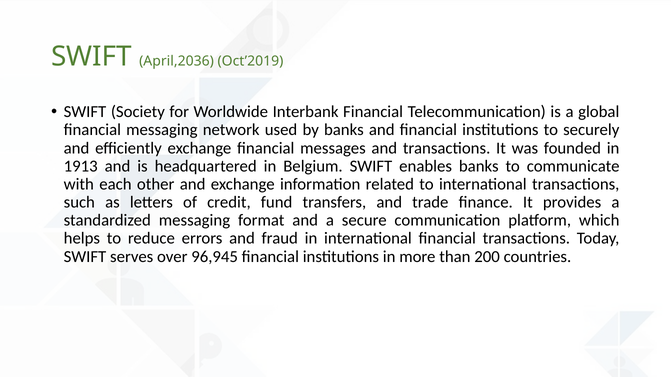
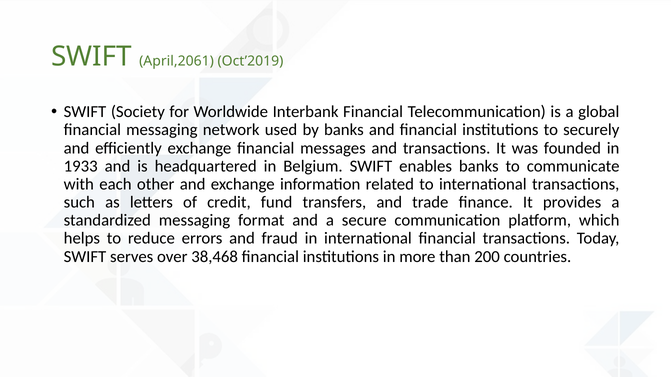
April,2036: April,2036 -> April,2061 (176, 61)
1913: 1913 -> 1933 (81, 166)
96,945: 96,945 -> 38,468 (215, 257)
